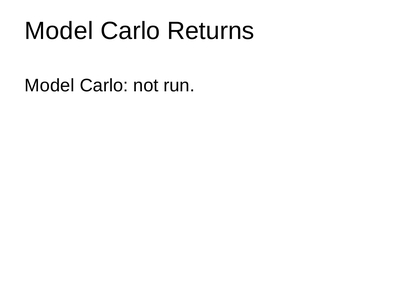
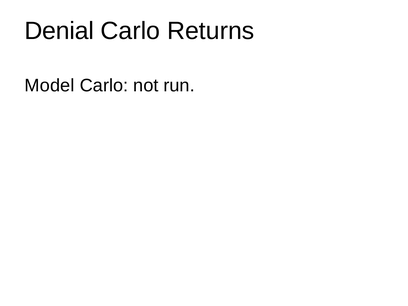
Model: Model -> Denial (59, 31)
